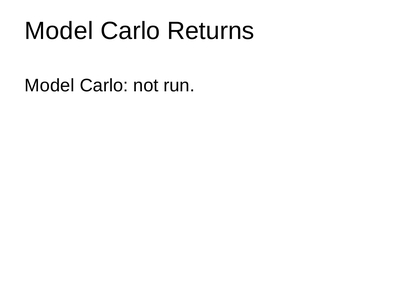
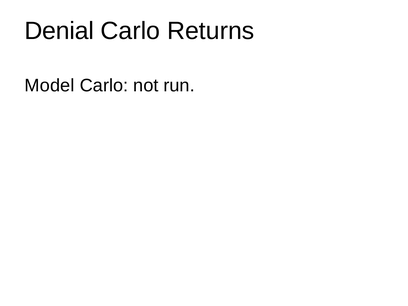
Model: Model -> Denial (59, 31)
